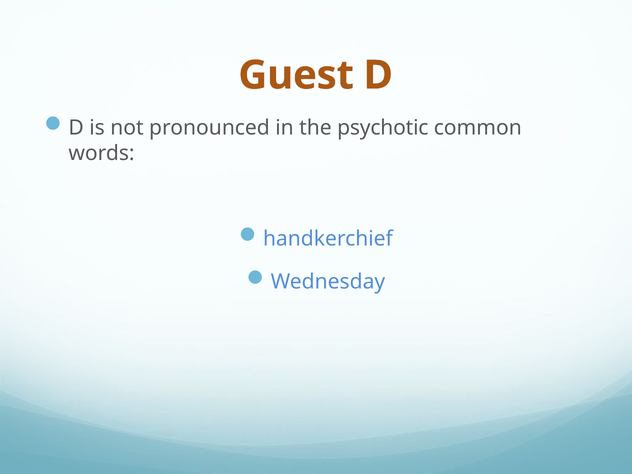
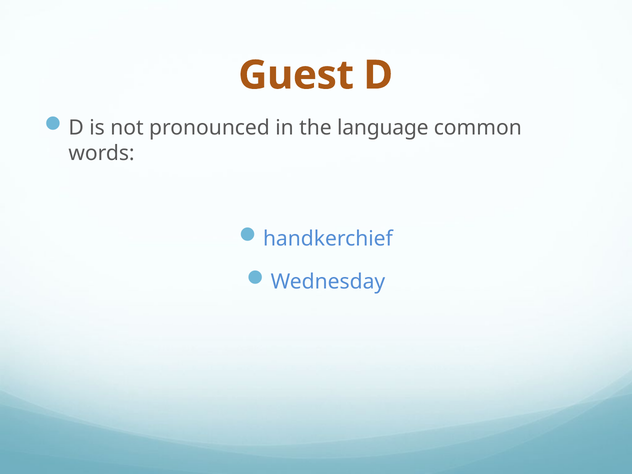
psychotic: psychotic -> language (383, 128)
